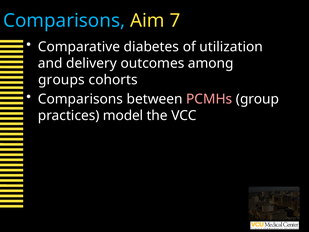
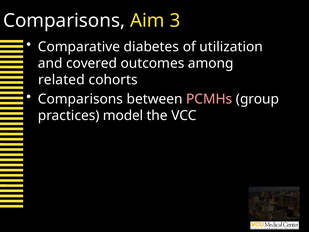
Comparisons colour: light blue -> white (64, 21)
7: 7 -> 3 (175, 21)
delivery: delivery -> covered (92, 63)
groups: groups -> related (61, 80)
